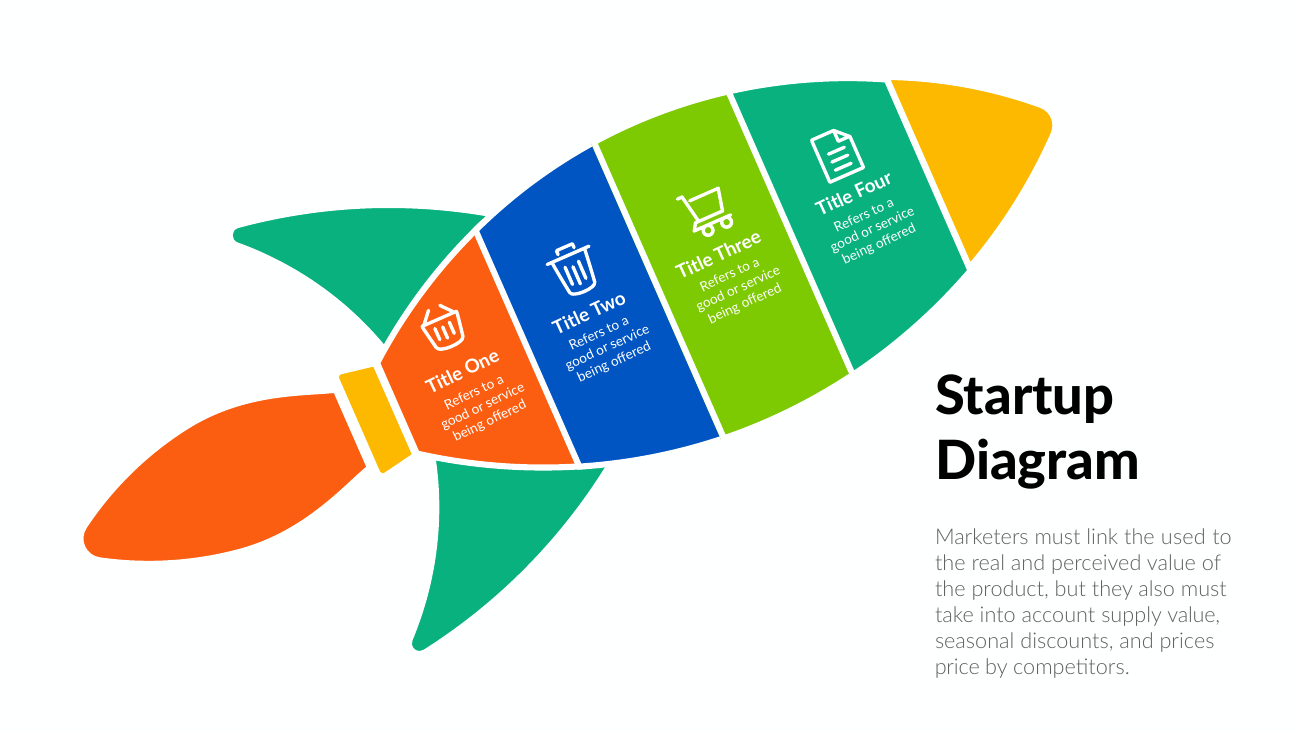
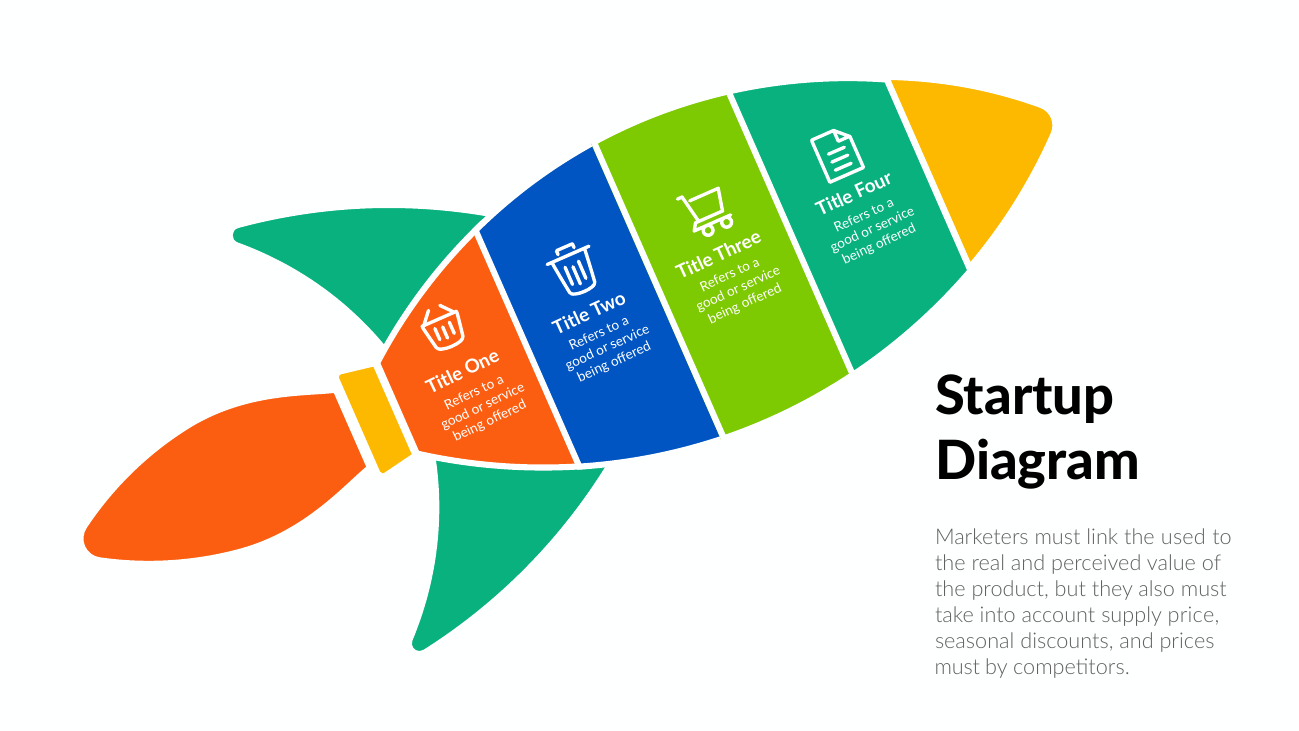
supply value: value -> price (1194, 615)
price: price -> must (957, 667)
